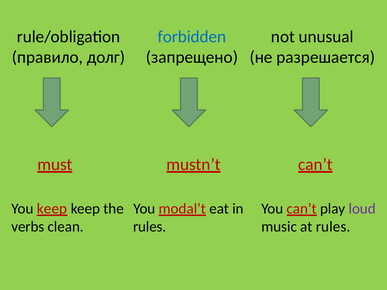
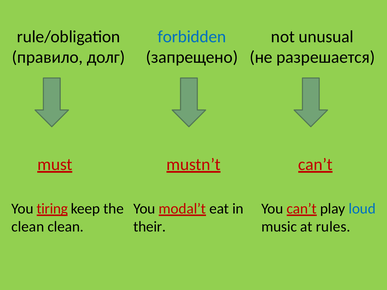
You keep: keep -> tiring (52, 209)
loud colour: purple -> blue (362, 209)
verbs: verbs -> clean (28, 227)
rules: rules -> their (150, 227)
